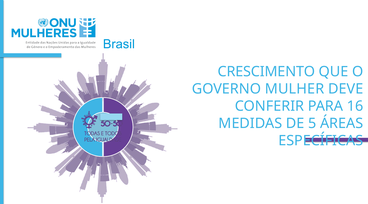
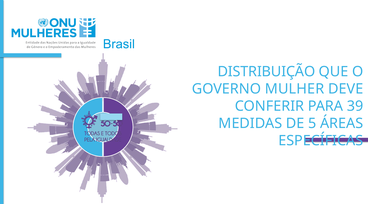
CRESCIMENTO: CRESCIMENTO -> DISTRIBUIÇÃO (266, 72)
16: 16 -> 39 (355, 106)
